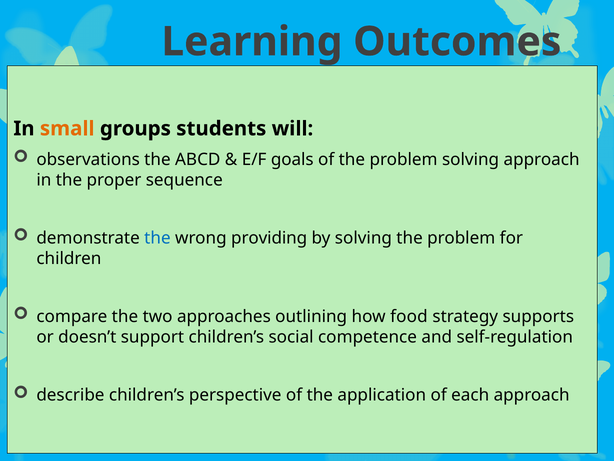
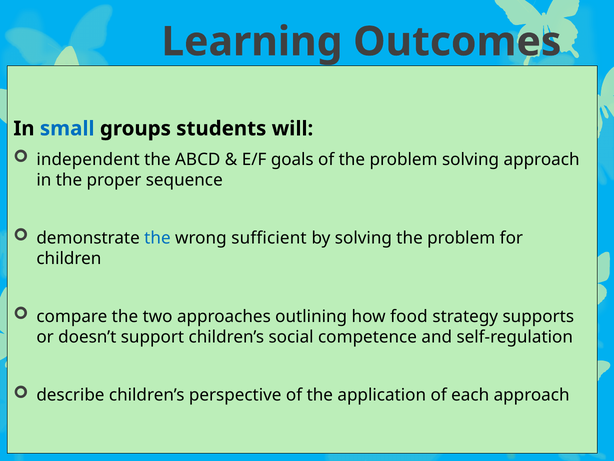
small colour: orange -> blue (67, 128)
observations: observations -> independent (88, 159)
providing: providing -> sufficient (269, 238)
